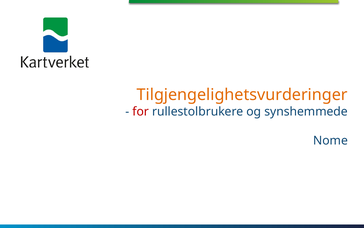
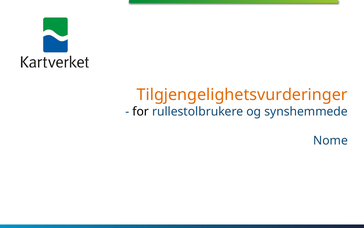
for colour: red -> black (141, 111)
